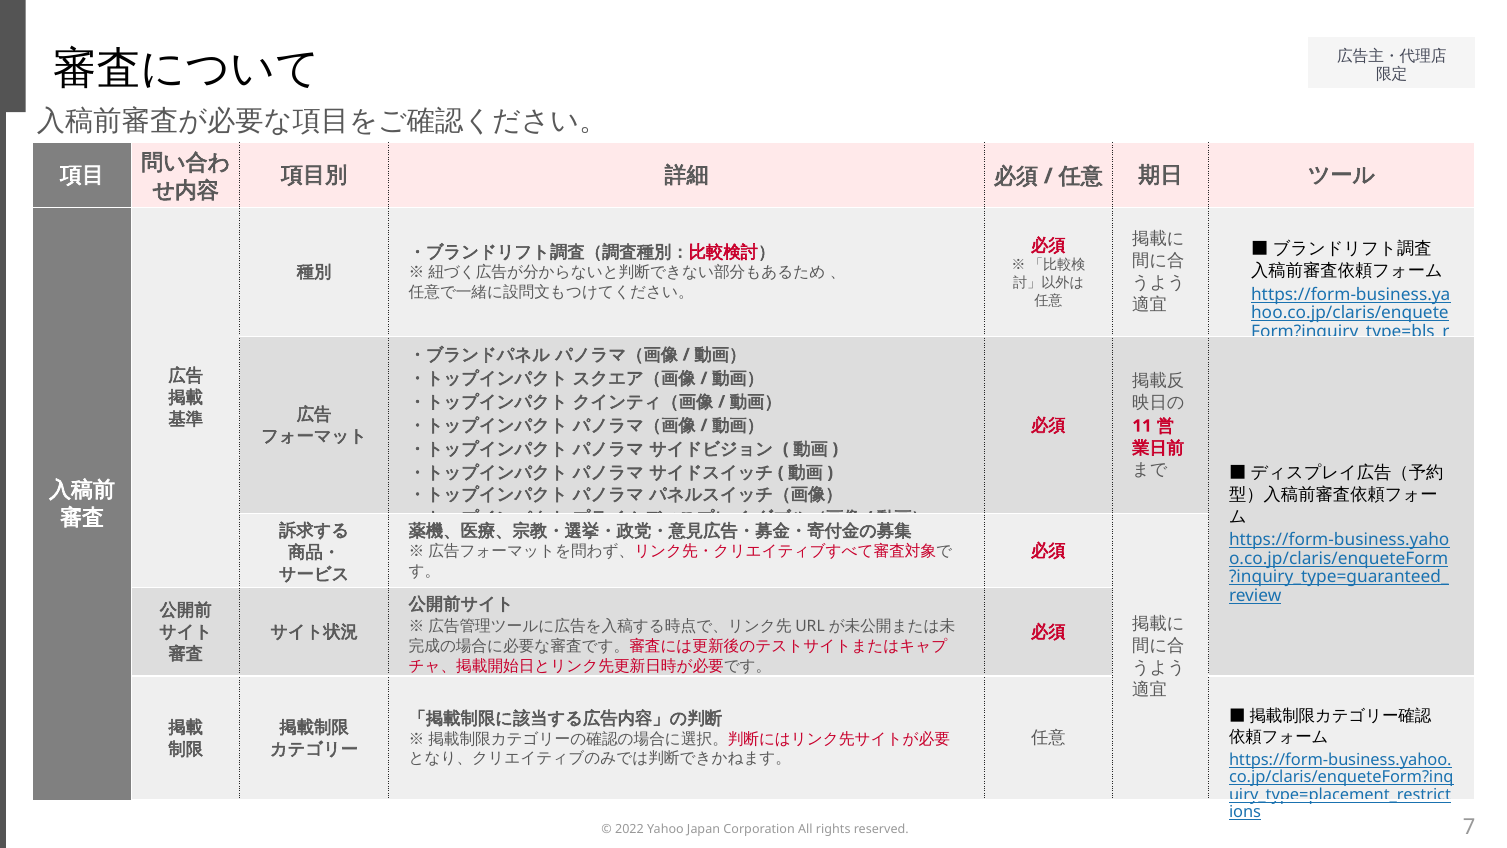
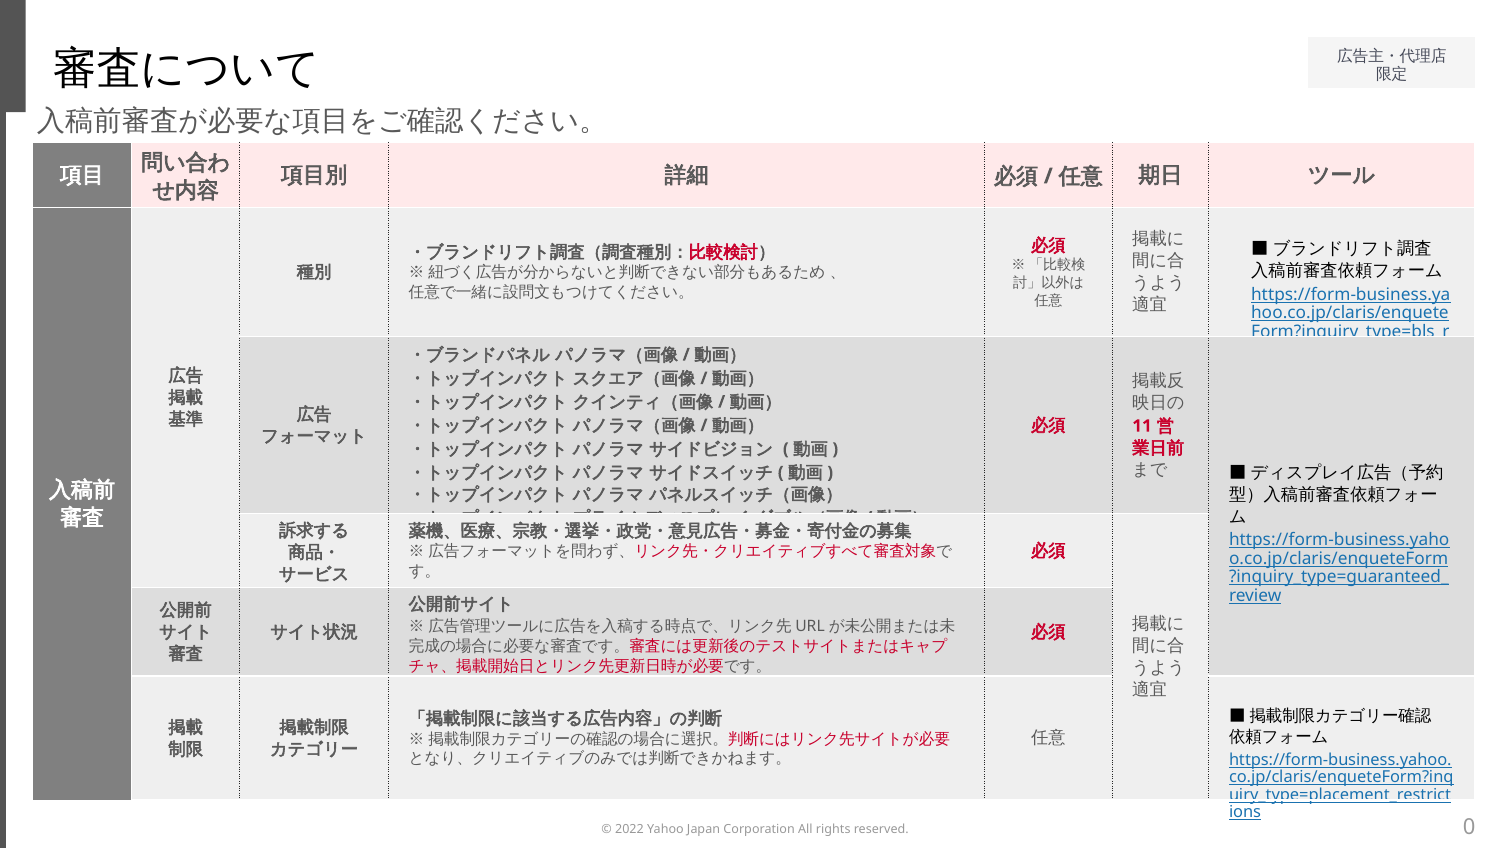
7: 7 -> 0 (1469, 827)
